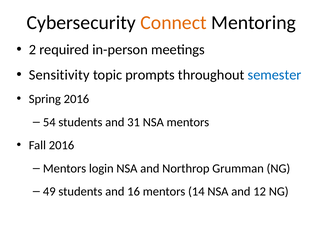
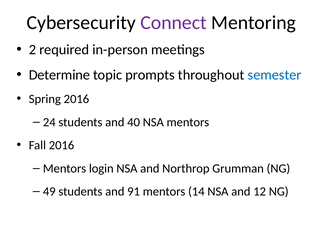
Connect colour: orange -> purple (174, 23)
Sensitivity: Sensitivity -> Determine (59, 75)
54: 54 -> 24 (49, 122)
31: 31 -> 40 (134, 122)
16: 16 -> 91 (134, 192)
